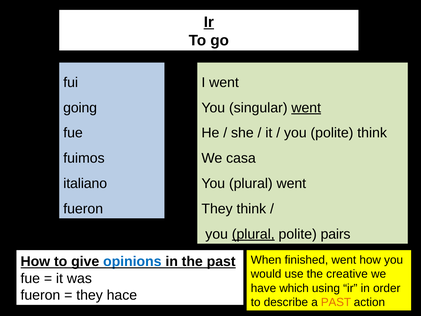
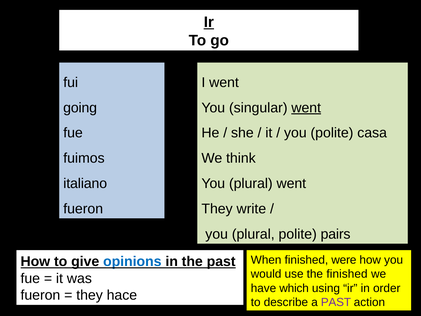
polite think: think -> casa (372, 133)
casa: casa -> think (241, 158)
They think: think -> write (251, 209)
plural underline: present -> none (253, 234)
finished went: went -> were (344, 260)
the creative: creative -> finished (347, 274)
PAST colour: orange -> purple (336, 302)
